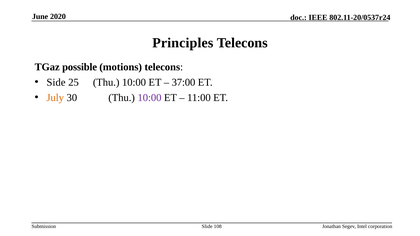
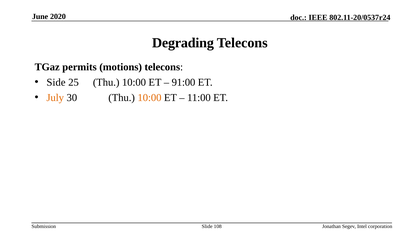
Principles: Principles -> Degrading (183, 43)
possible: possible -> permits (80, 67)
37:00: 37:00 -> 91:00 (184, 82)
10:00 colour: purple -> orange (149, 98)
